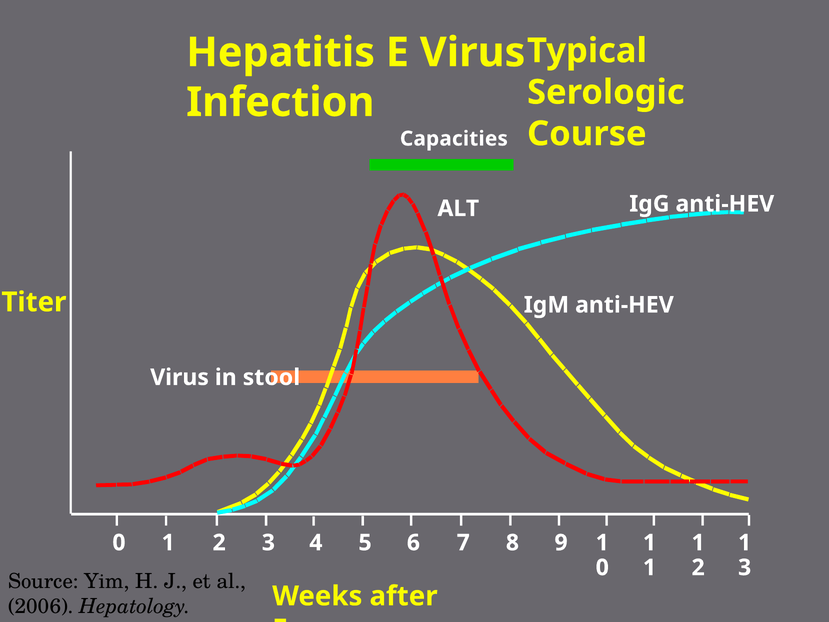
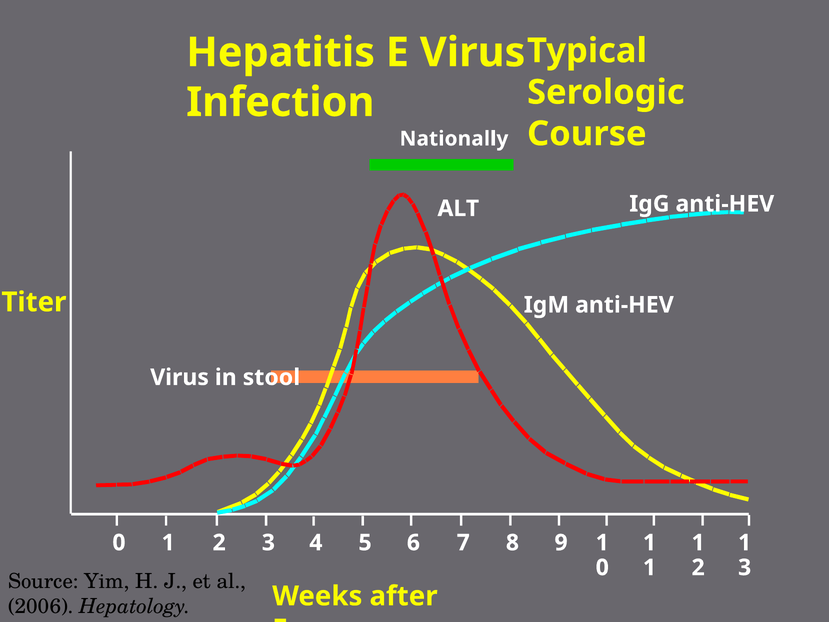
Capacities: Capacities -> Nationally (454, 139)
